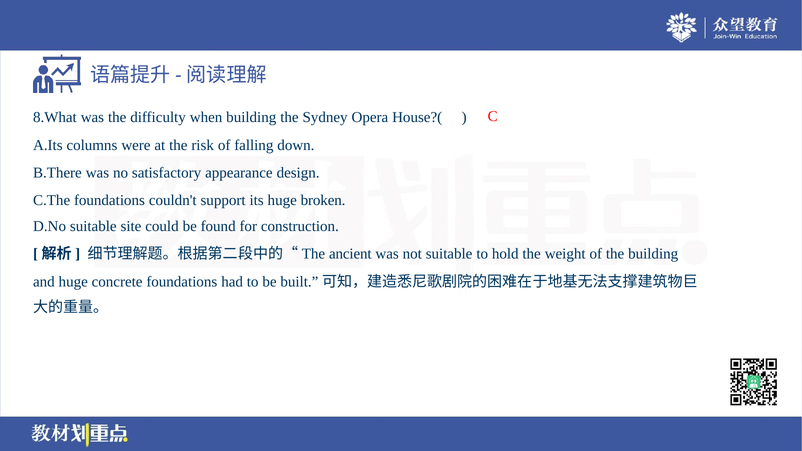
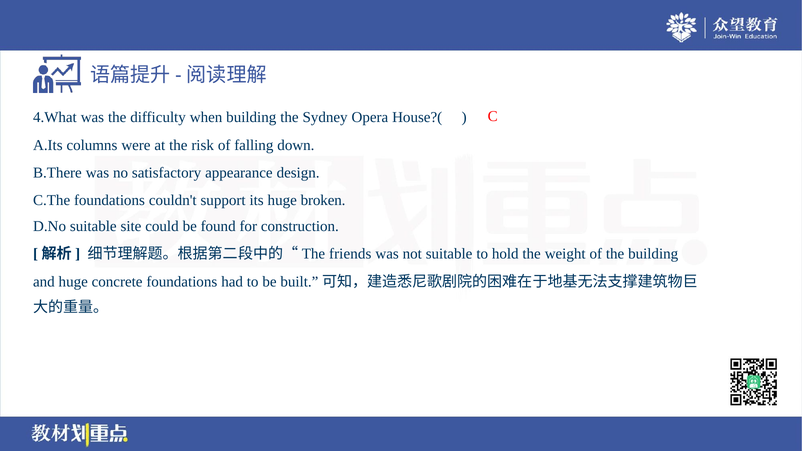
8.What: 8.What -> 4.What (55, 117)
ancient: ancient -> friends (350, 254)
